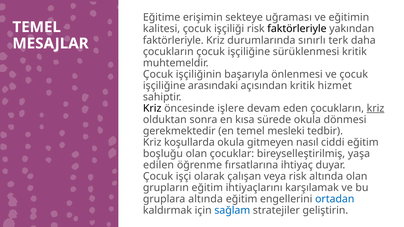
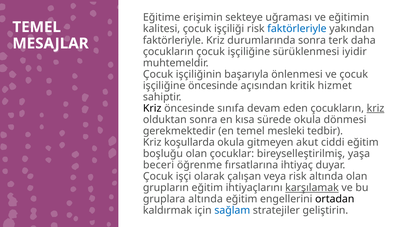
faktörleriyle colour: black -> blue (297, 29)
durumlarında sınırlı: sınırlı -> sonra (312, 40)
sürüklenmesi kritik: kritik -> iyidir (354, 52)
işçiliğine arasındaki: arasındaki -> öncesinde (213, 86)
işlere: işlere -> sınıfa (231, 108)
nasıl: nasıl -> akut (307, 142)
edilen: edilen -> beceri (159, 165)
karşılamak underline: none -> present (312, 188)
ortadan colour: blue -> black (335, 199)
